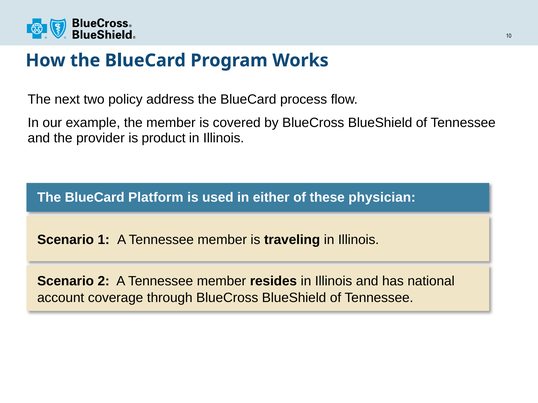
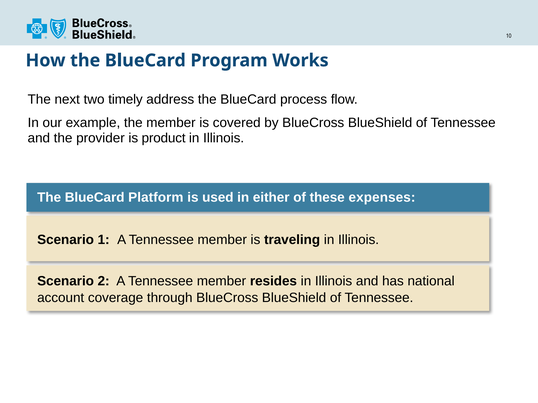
policy: policy -> timely (125, 100)
physician: physician -> expenses (382, 198)
